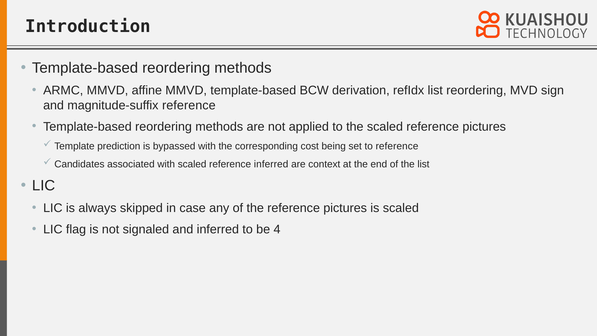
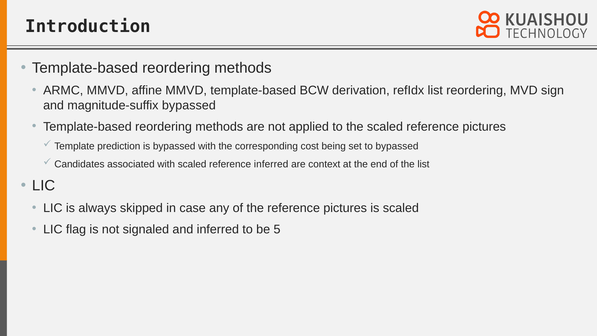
magnitude-suffix reference: reference -> bypassed (189, 105)
to reference: reference -> bypassed (397, 146)
4: 4 -> 5 (277, 229)
